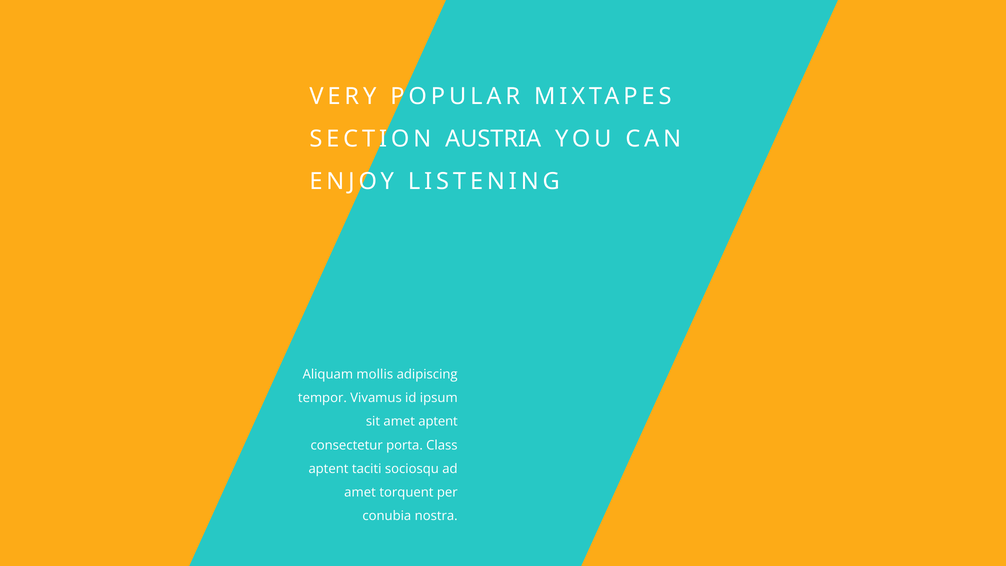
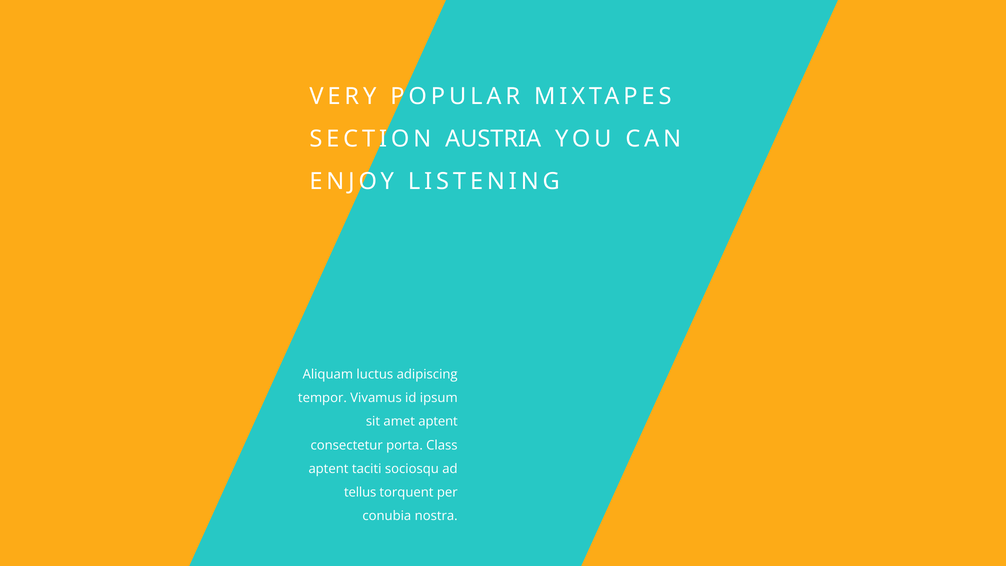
mollis: mollis -> luctus (375, 374)
amet: amet -> tellus (360, 492)
